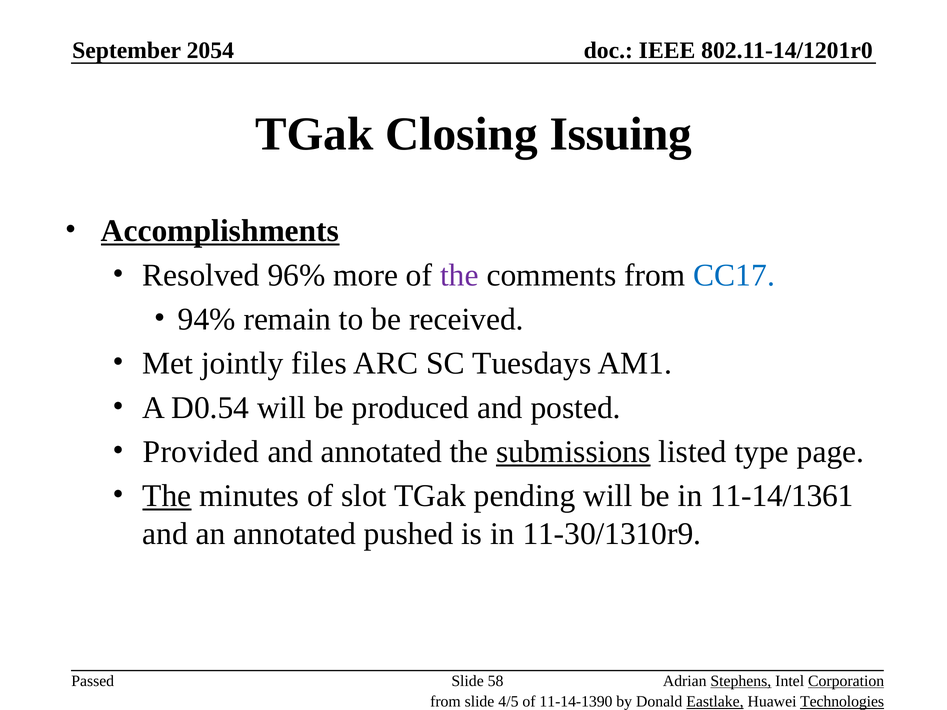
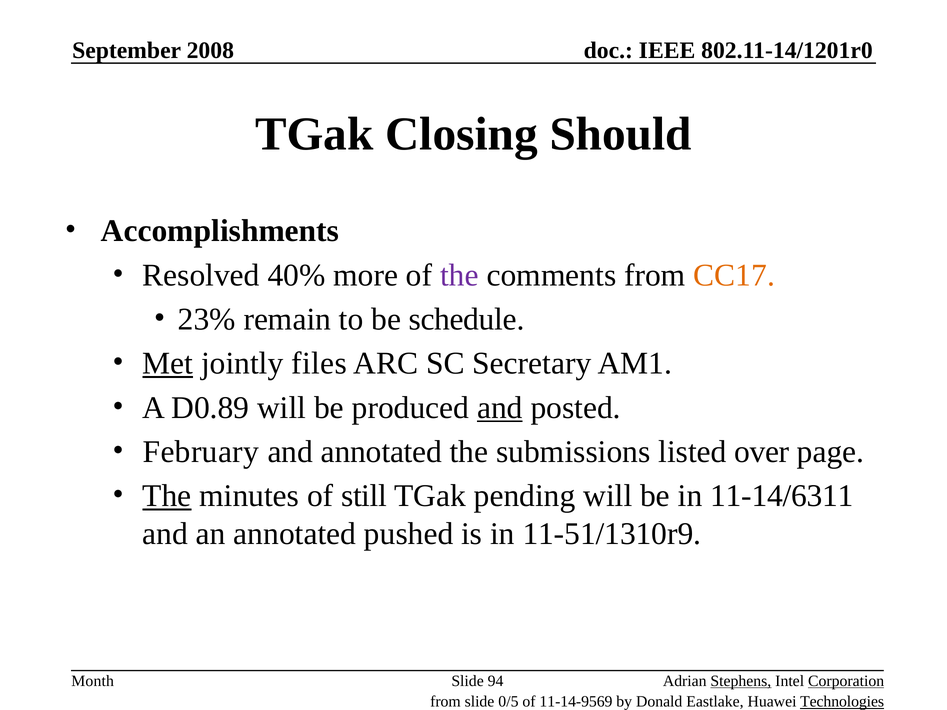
2054: 2054 -> 2008 (210, 51)
Issuing: Issuing -> Should (621, 134)
Accomplishments underline: present -> none (220, 231)
96%: 96% -> 40% (297, 275)
CC17 colour: blue -> orange (734, 275)
94%: 94% -> 23% (207, 319)
received: received -> schedule (467, 319)
Met underline: none -> present (168, 364)
Tuesdays: Tuesdays -> Secretary (532, 364)
D0.54: D0.54 -> D0.89 (210, 408)
and underline: none -> present (500, 408)
Provided: Provided -> February (201, 452)
submissions underline: present -> none (573, 452)
type: type -> over (762, 452)
slot: slot -> still (364, 496)
11-14/1361: 11-14/1361 -> 11-14/6311 (782, 496)
11-30/1310r9: 11-30/1310r9 -> 11-51/1310r9 (612, 534)
Passed: Passed -> Month (93, 681)
58: 58 -> 94 (496, 681)
4/5: 4/5 -> 0/5 (508, 702)
11-14-1390: 11-14-1390 -> 11-14-9569 (576, 702)
Eastlake underline: present -> none (715, 702)
